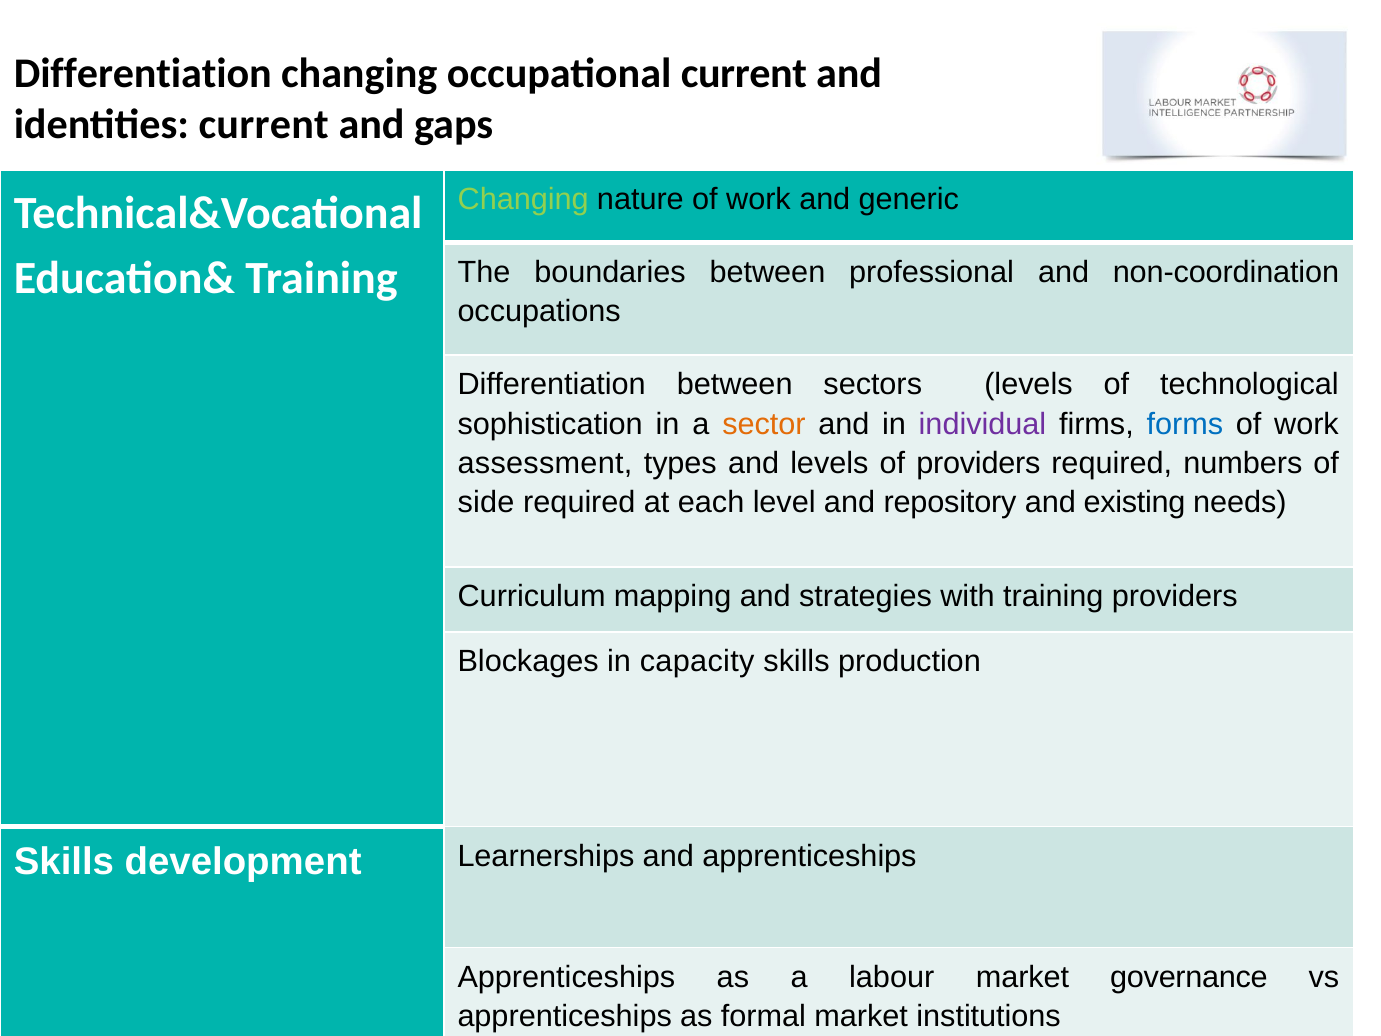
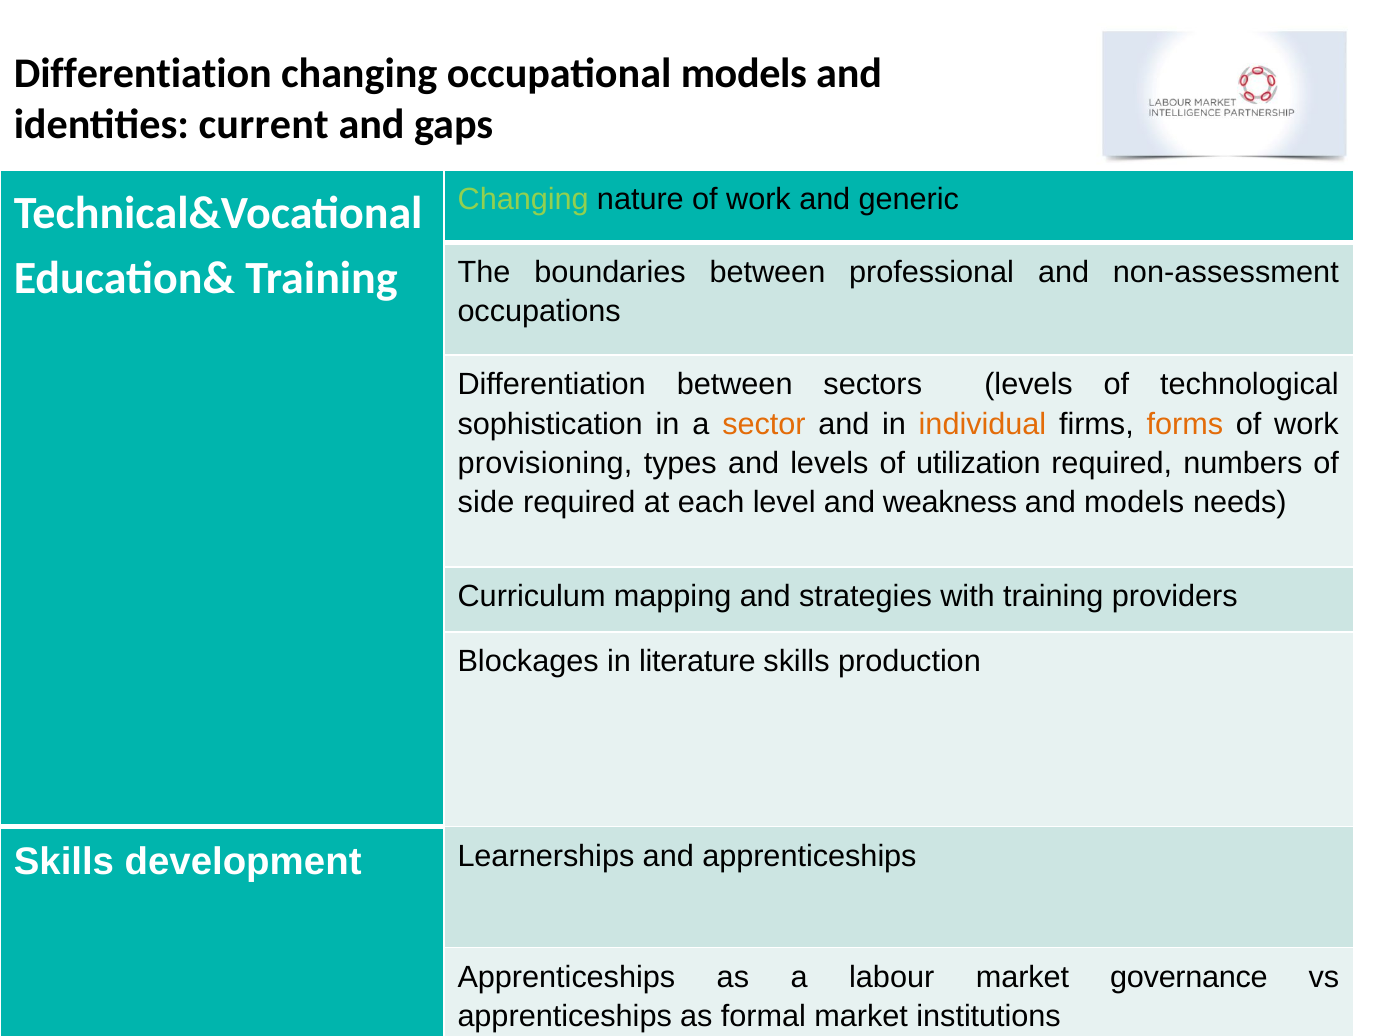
occupational current: current -> models (744, 73)
non-coordination: non-coordination -> non-assessment (1226, 272)
individual colour: purple -> orange (982, 424)
forms colour: blue -> orange (1185, 424)
assessment: assessment -> provisioning (545, 463)
of providers: providers -> utilization (978, 463)
repository: repository -> weakness (950, 502)
and existing: existing -> models (1134, 502)
capacity: capacity -> literature (697, 662)
